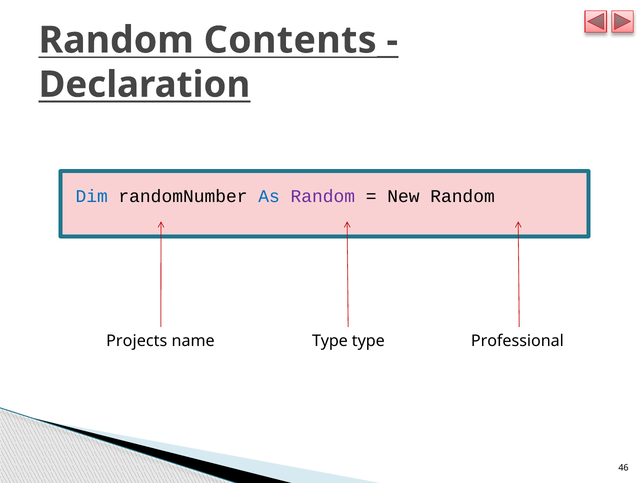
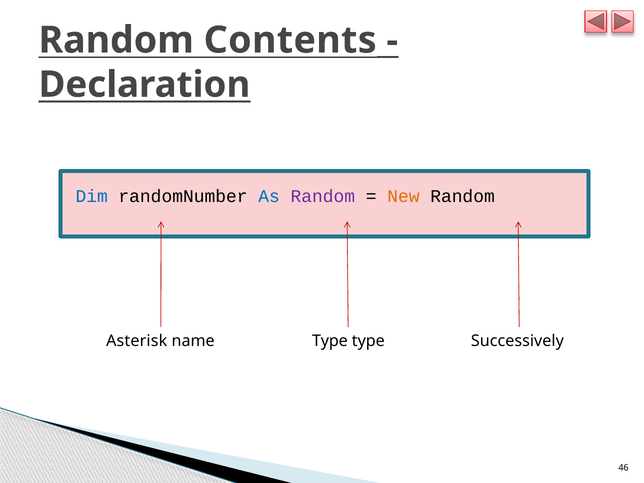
New colour: black -> orange (403, 196)
Projects: Projects -> Asterisk (137, 341)
Professional: Professional -> Successively (517, 341)
